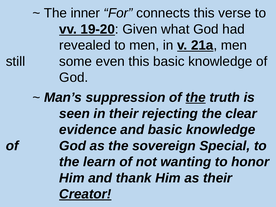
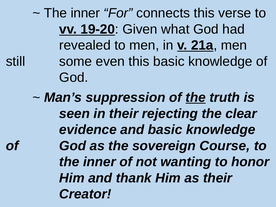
Special: Special -> Course (225, 146)
learn: learn -> inner (99, 162)
Creator underline: present -> none (85, 194)
